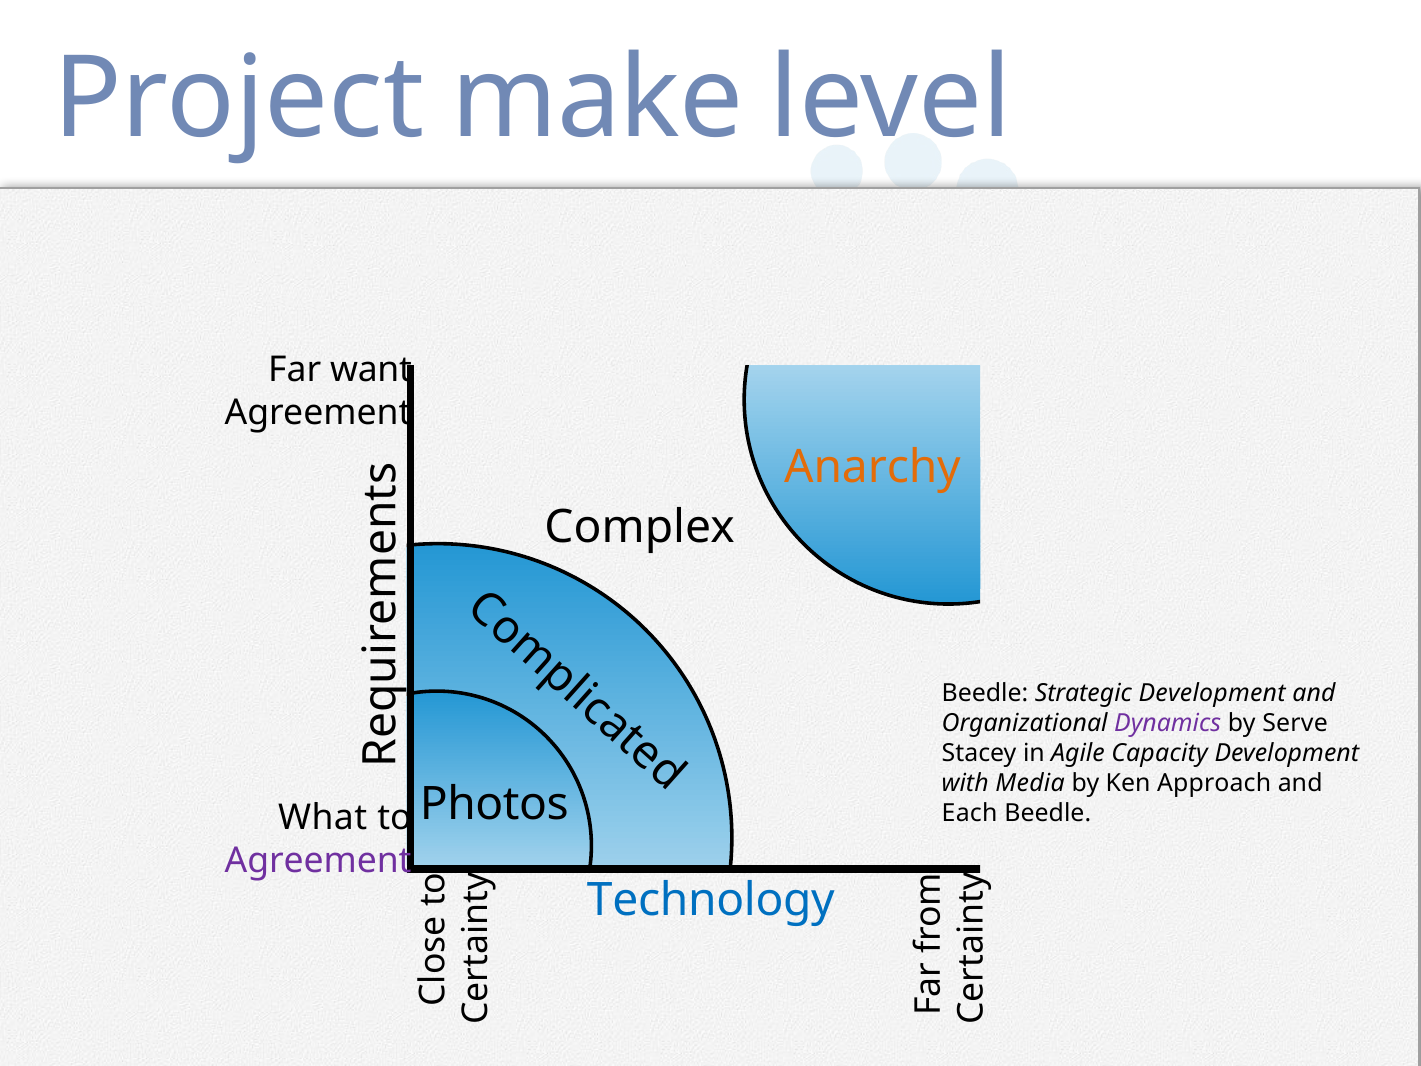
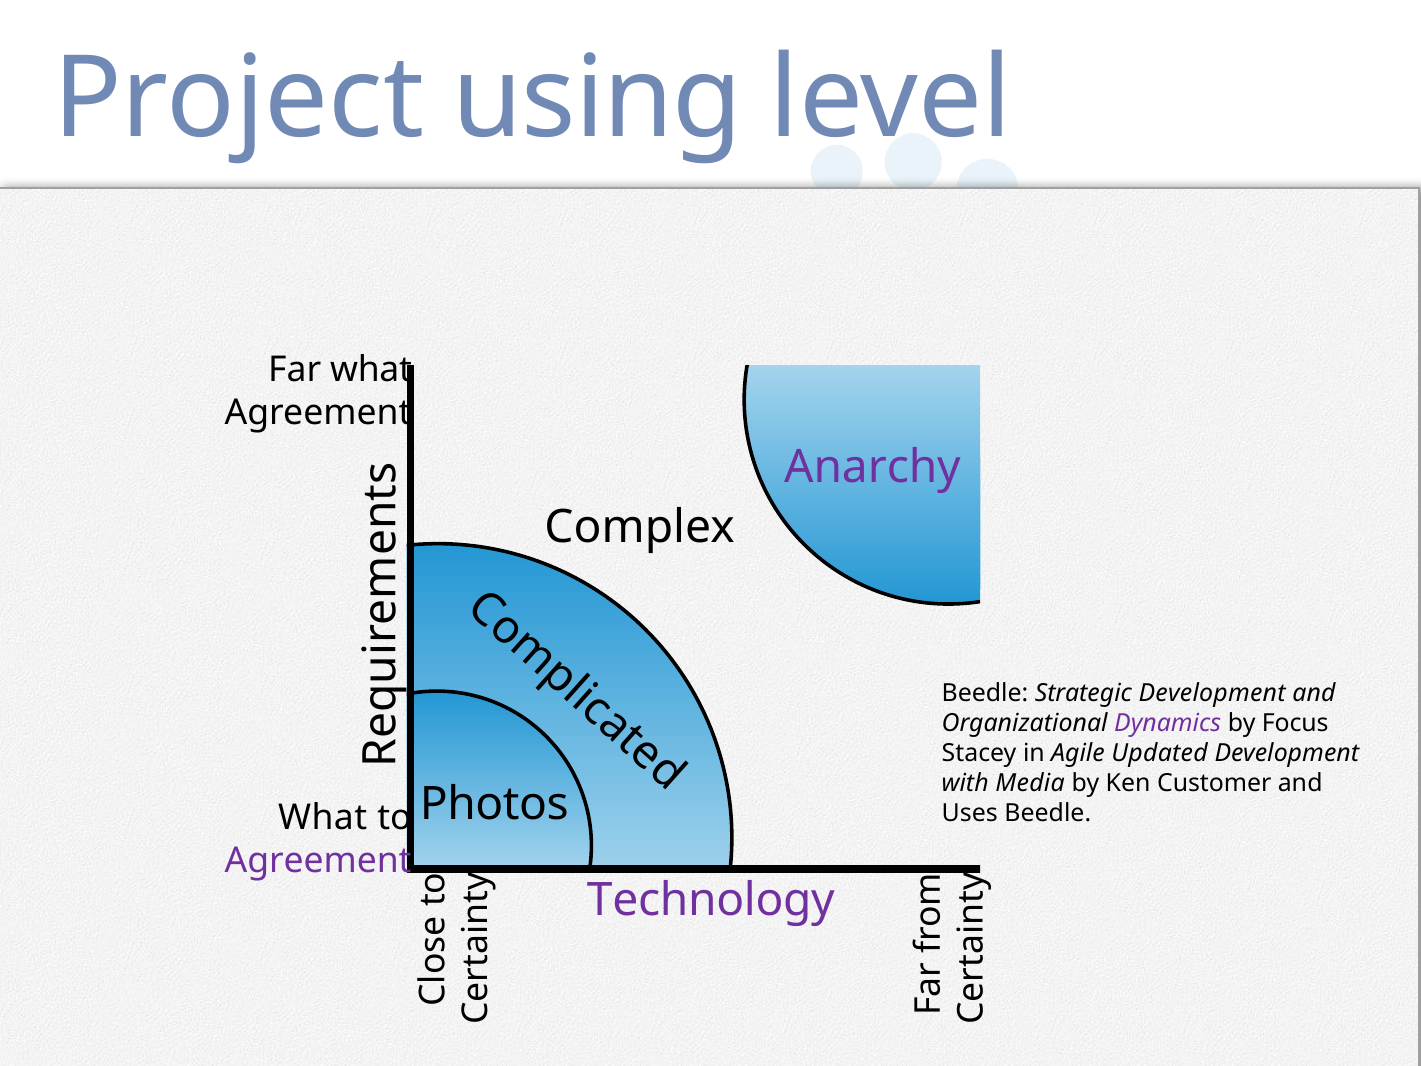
make: make -> using (598, 99)
Far want: want -> what (371, 370)
Anarchy colour: orange -> purple (872, 467)
Serve: Serve -> Focus (1295, 723)
Capacity: Capacity -> Updated (1160, 753)
Approach: Approach -> Customer (1214, 783)
Each: Each -> Uses (970, 813)
Technology colour: blue -> purple (711, 900)
